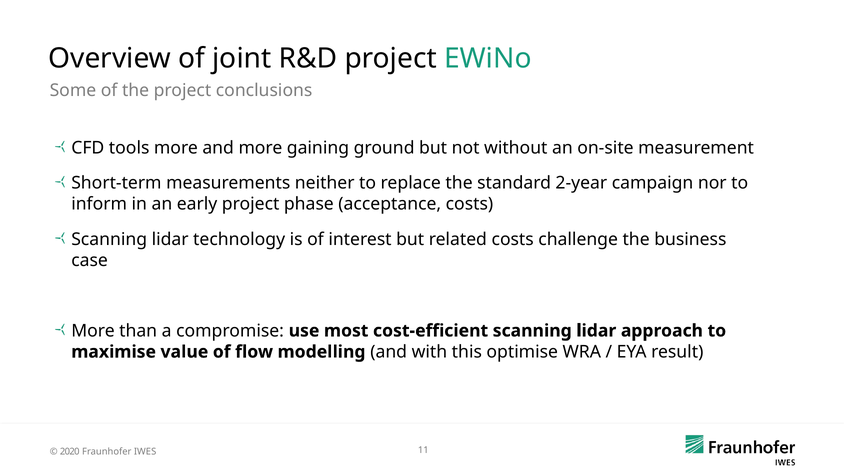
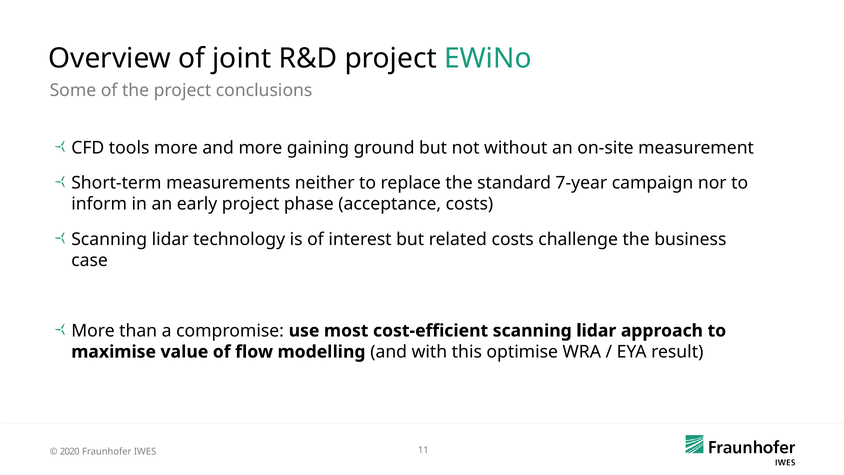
2-year: 2-year -> 7-year (581, 183)
